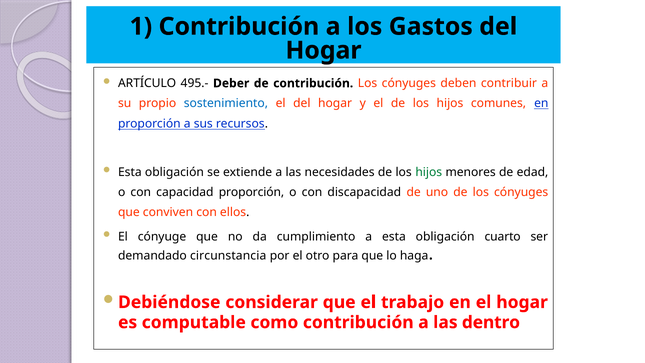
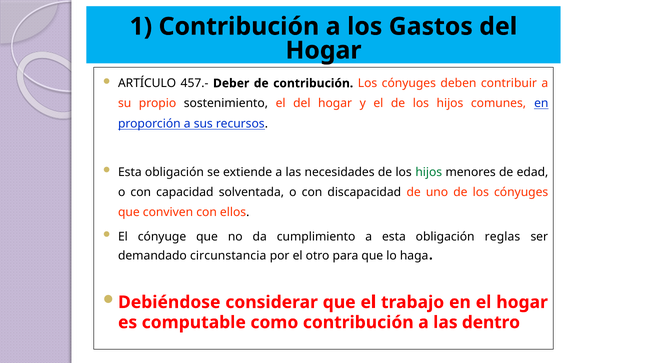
495.-: 495.- -> 457.- (195, 83)
sostenimiento colour: blue -> black (226, 103)
capacidad proporción: proporción -> solventada (251, 192)
cuarto: cuarto -> reglas (502, 236)
